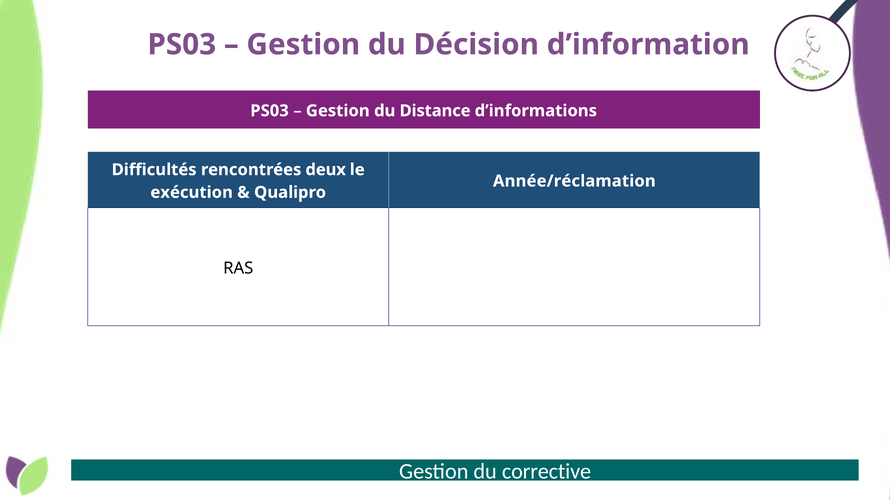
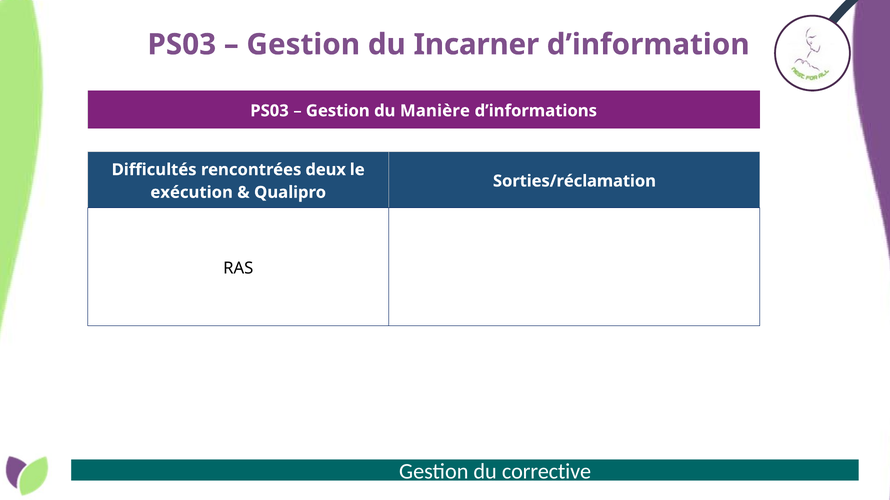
Décision: Décision -> Incarner (476, 45)
Distance: Distance -> Manière (435, 111)
Année/réclamation: Année/réclamation -> Sorties/réclamation (574, 181)
